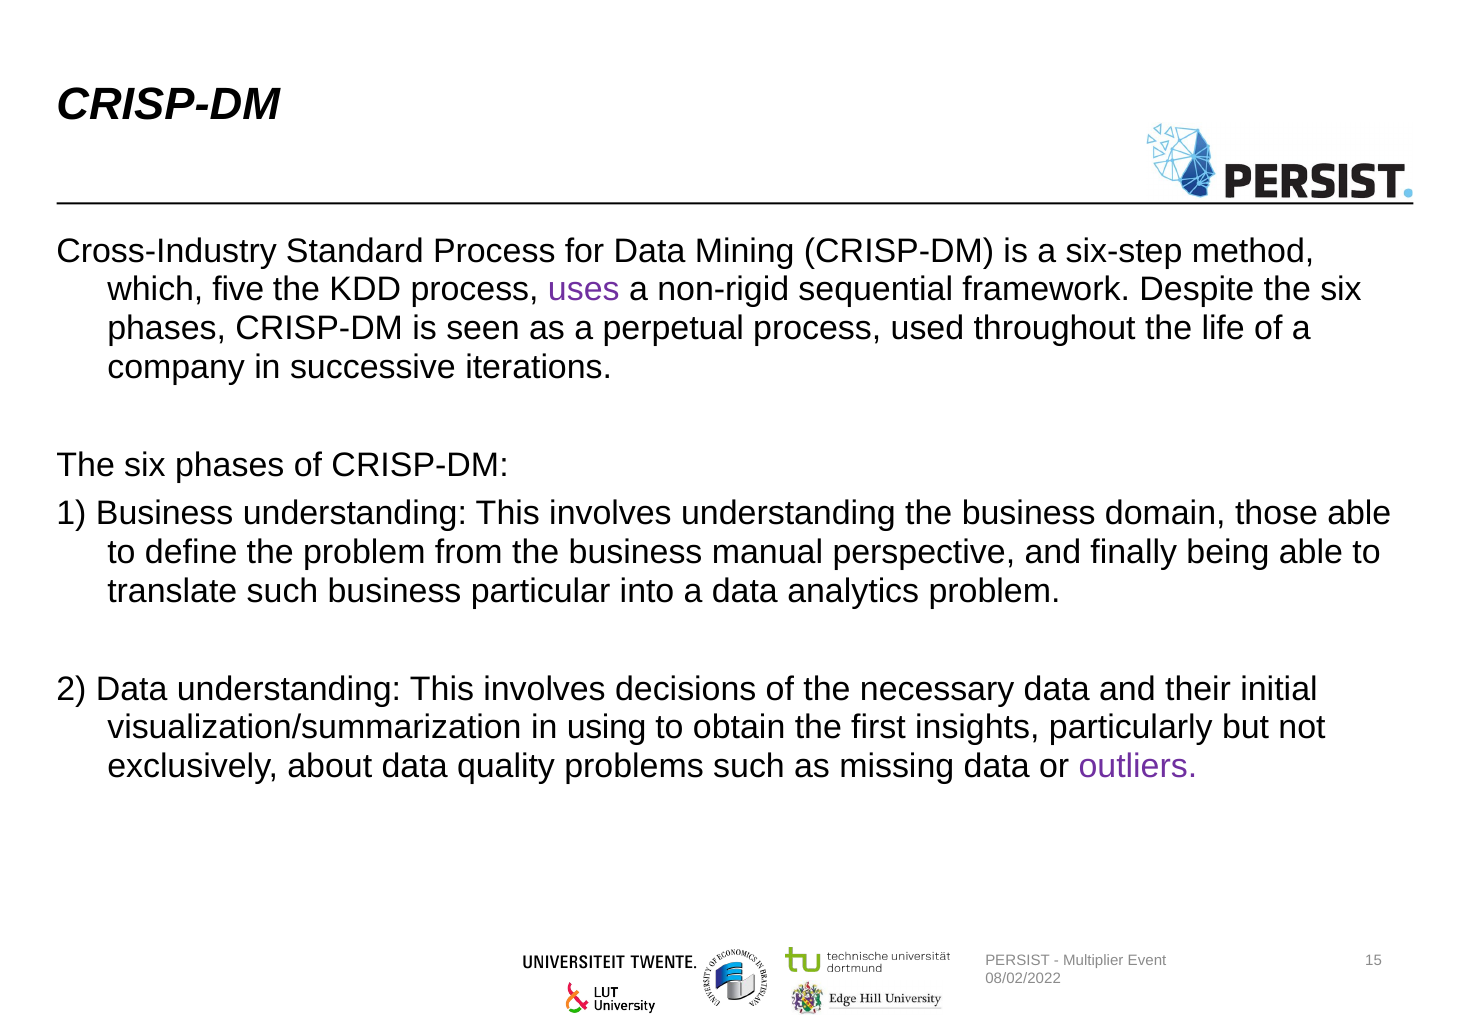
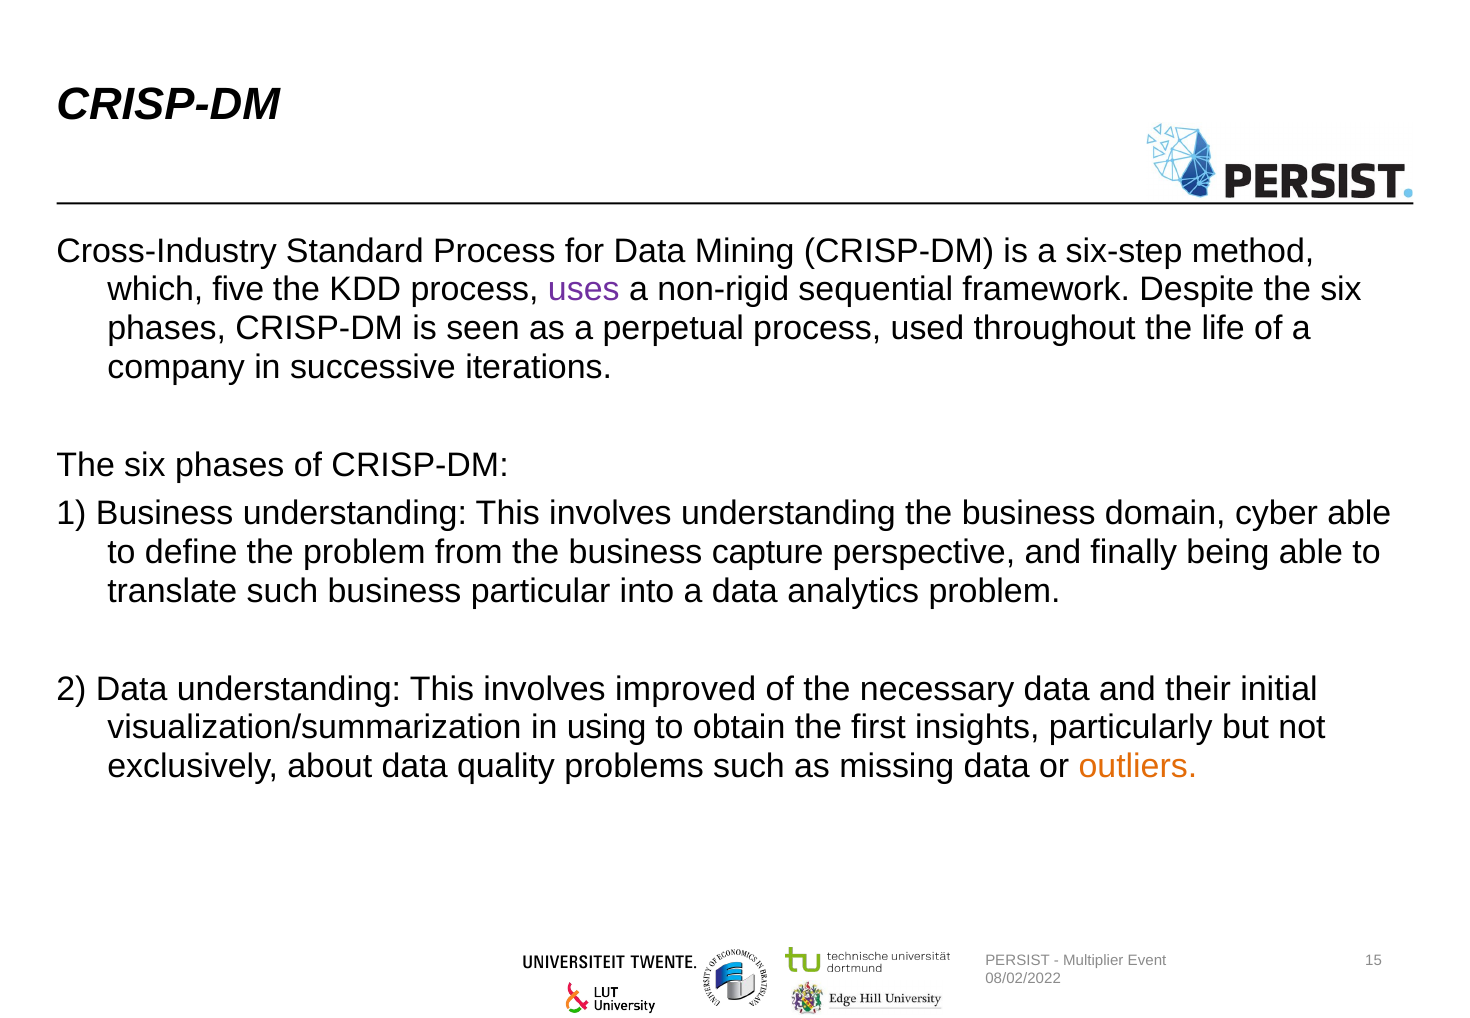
those: those -> cyber (1276, 514)
manual: manual -> capture (768, 552)
decisions: decisions -> improved (686, 689)
outliers colour: purple -> orange (1138, 766)
